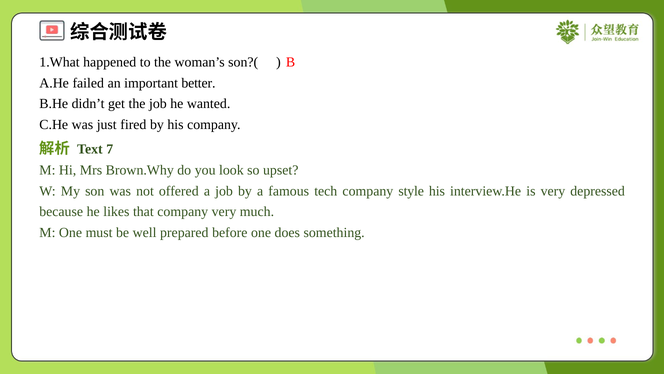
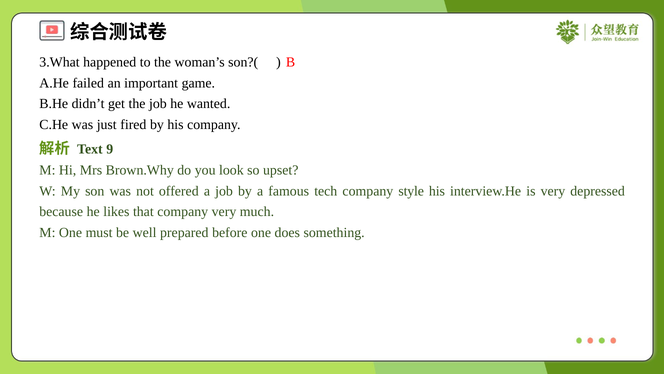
1.What: 1.What -> 3.What (59, 62)
better: better -> game (198, 83)
7: 7 -> 9 (110, 149)
